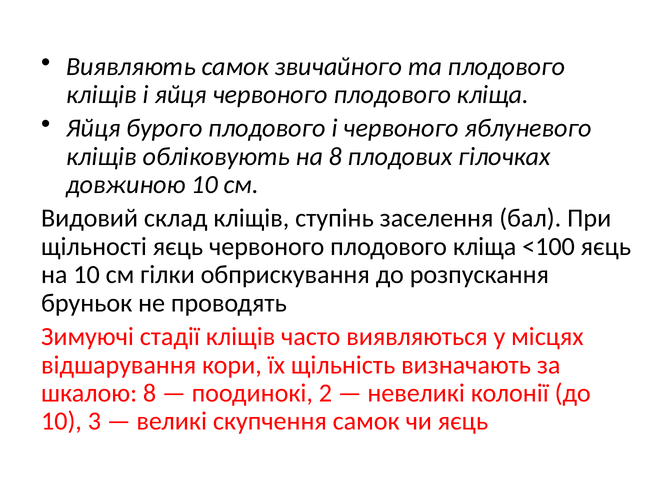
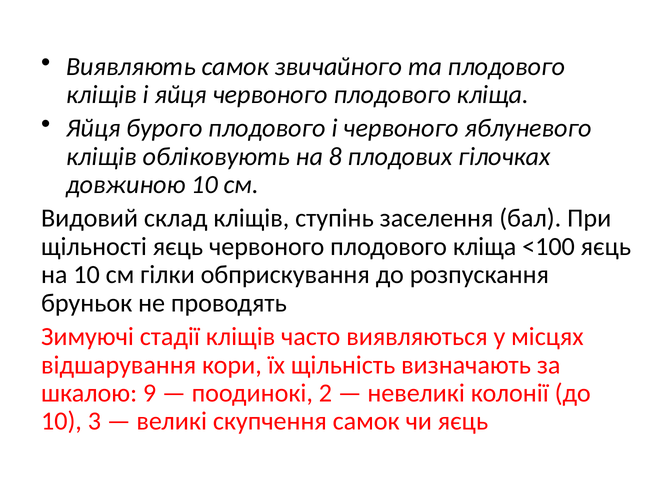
шкалою 8: 8 -> 9 (150, 393)
